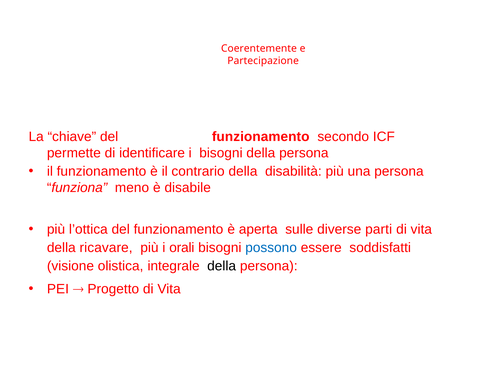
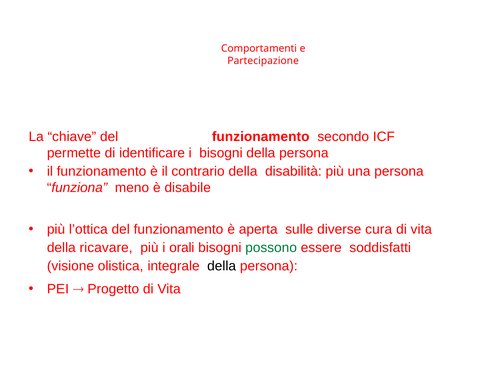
Coerentemente: Coerentemente -> Comportamenti (259, 48)
parti: parti -> cura (379, 229)
possono colour: blue -> green (271, 247)
